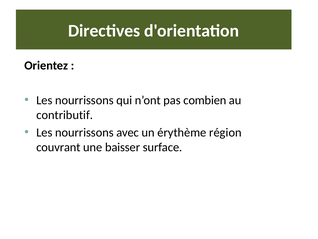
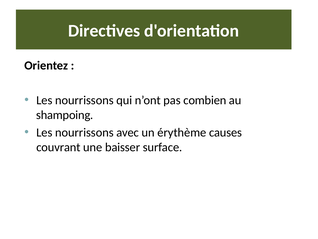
contributif: contributif -> shampoing (65, 115)
région: région -> causes (225, 132)
